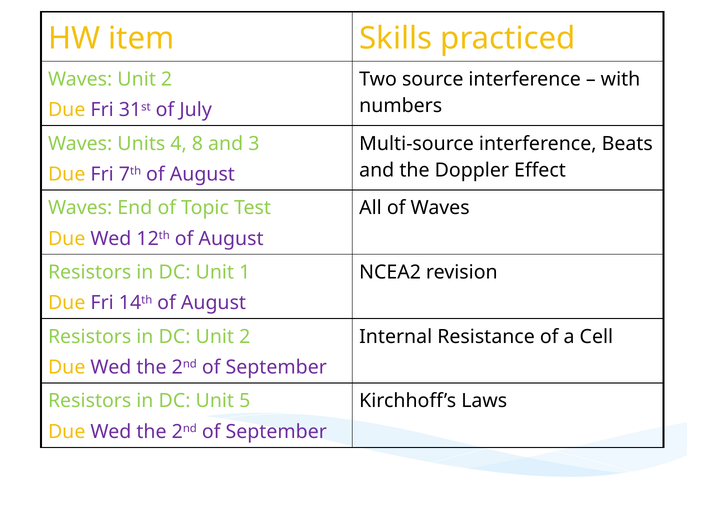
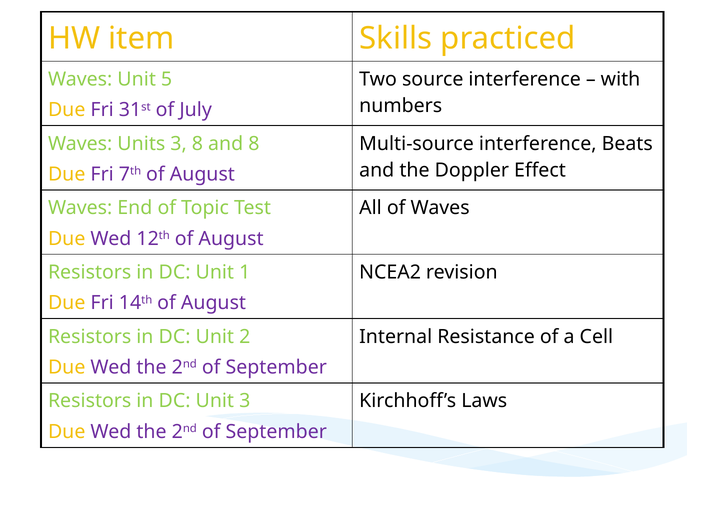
Waves Unit 2: 2 -> 5 (167, 79)
Units 4: 4 -> 3 (179, 144)
and 3: 3 -> 8 (254, 144)
Unit 5: 5 -> 3 (245, 401)
